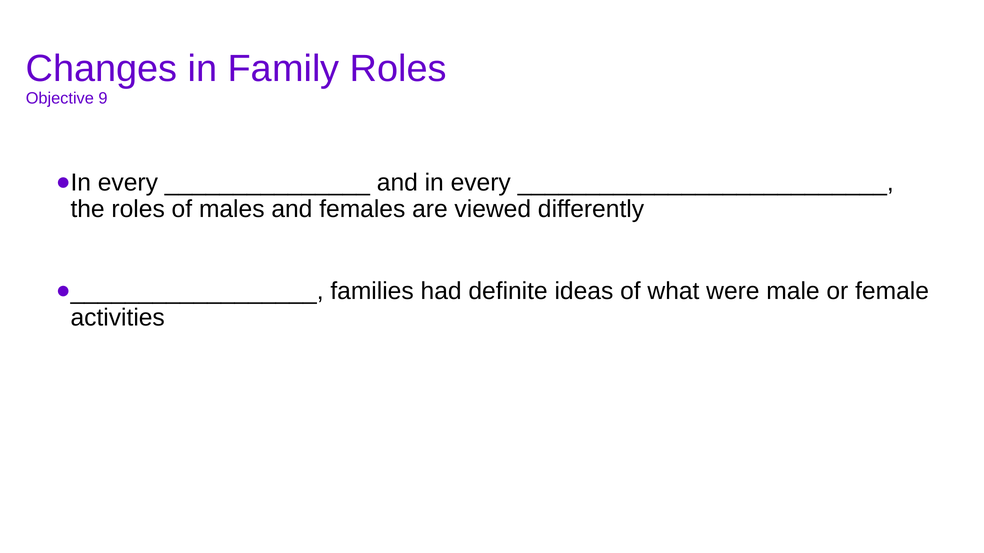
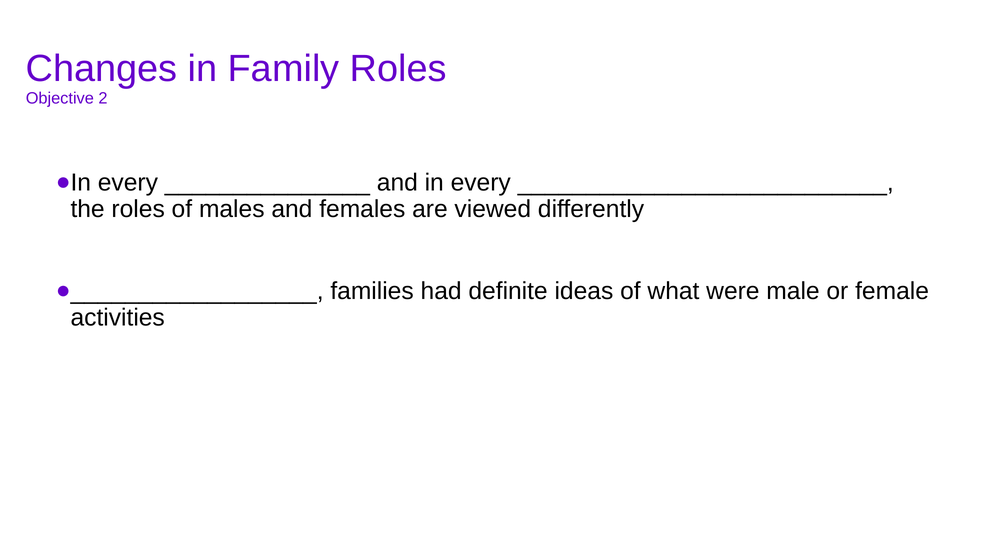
9: 9 -> 2 (103, 98)
